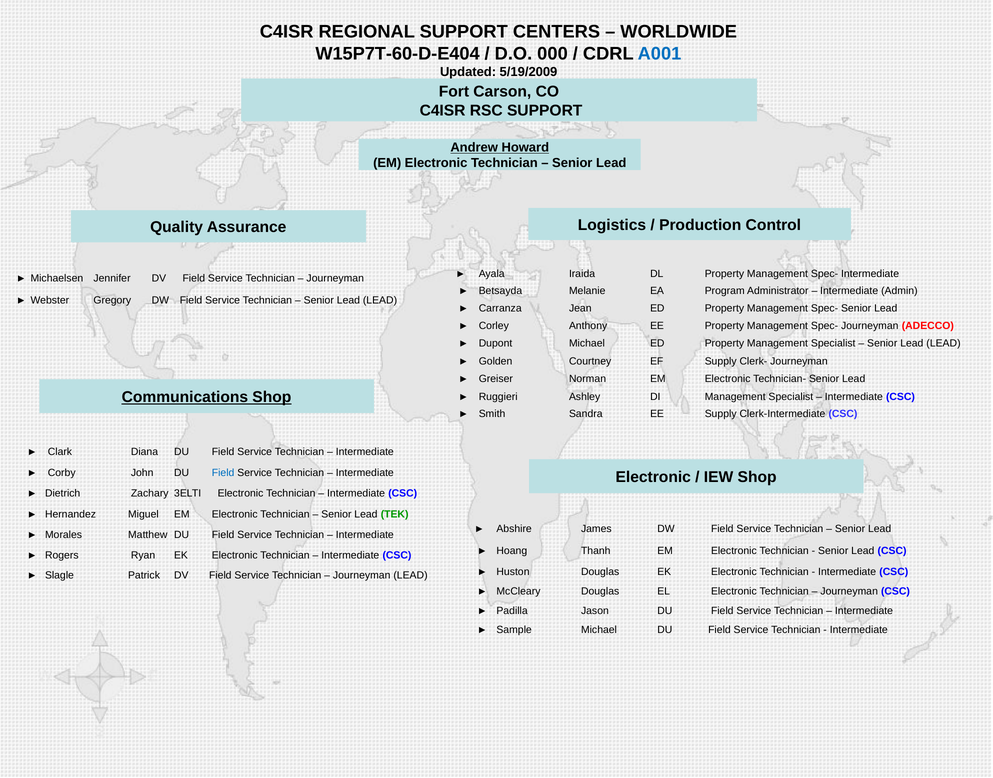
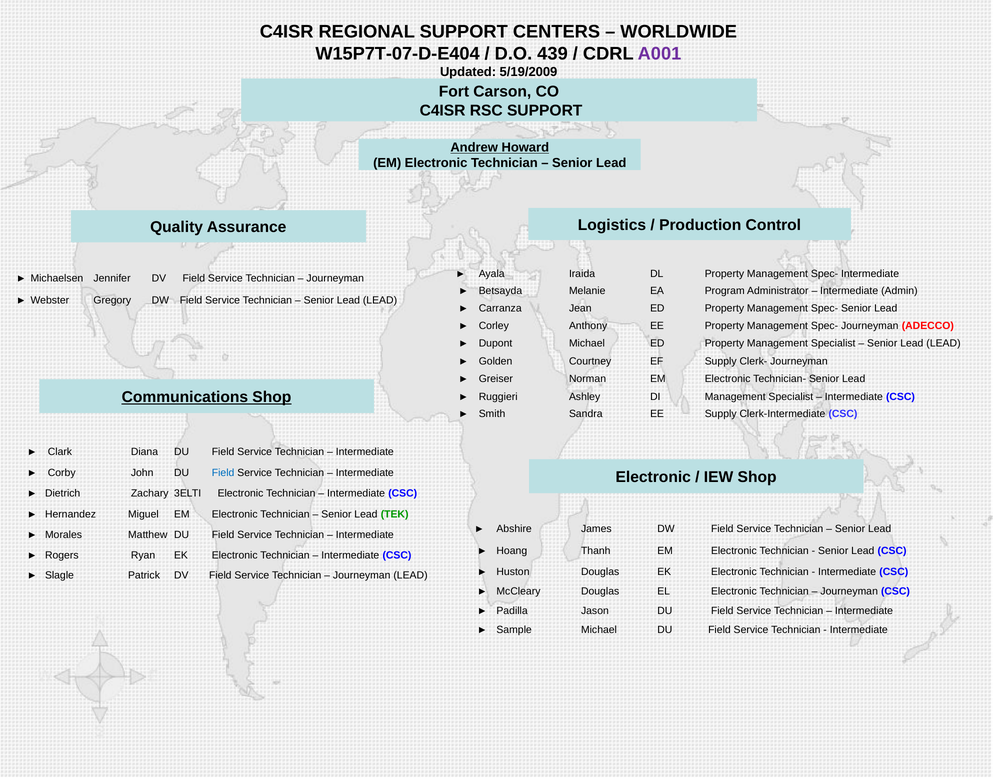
W15P7T-60-D-E404: W15P7T-60-D-E404 -> W15P7T-07-D-E404 (398, 54)
000: 000 -> 439 (553, 54)
A001 colour: blue -> purple (659, 54)
